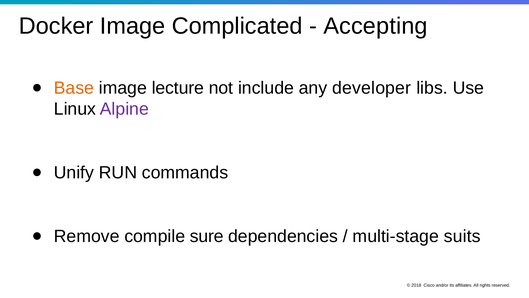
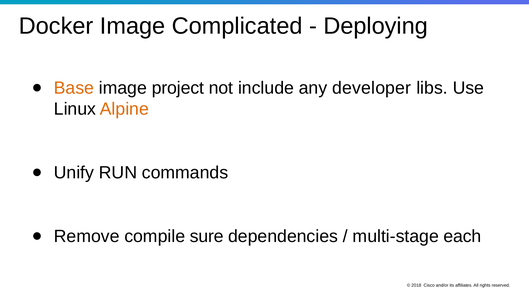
Accepting: Accepting -> Deploying (376, 26)
lecture: lecture -> project (178, 88)
Alpine colour: purple -> orange (124, 109)
suits: suits -> each (462, 236)
